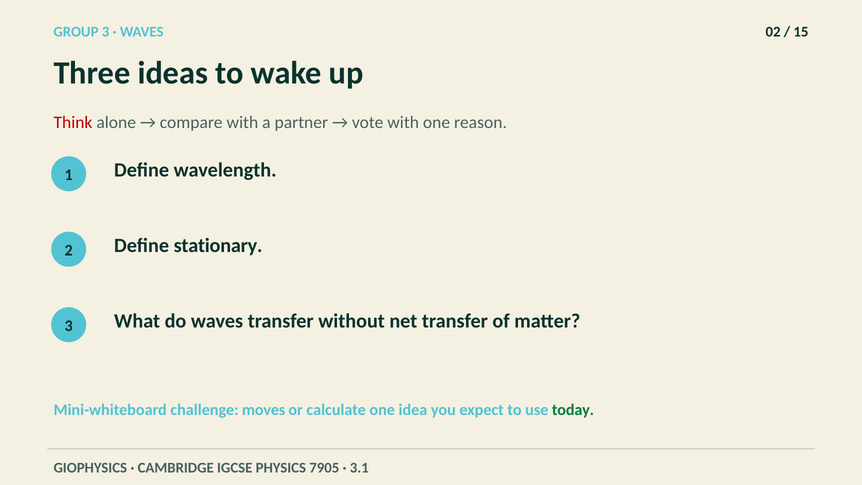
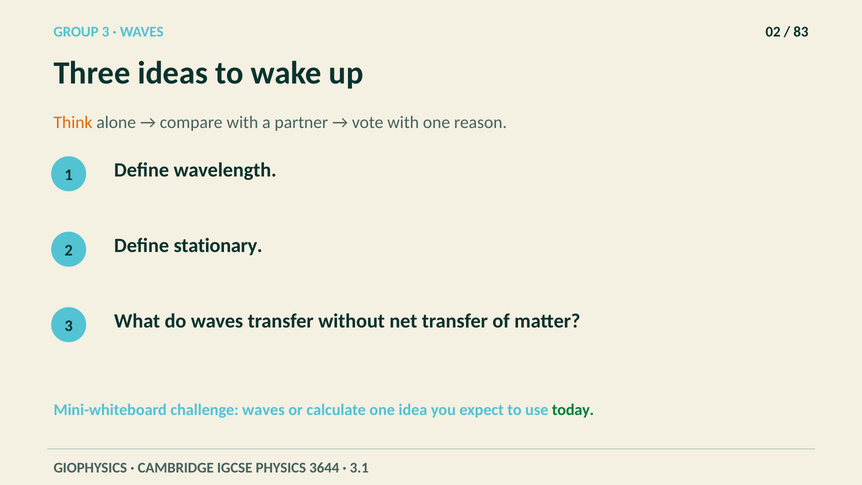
15: 15 -> 83 (801, 32)
Think colour: red -> orange (73, 123)
challenge moves: moves -> waves (263, 410)
7905: 7905 -> 3644 (324, 468)
